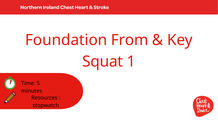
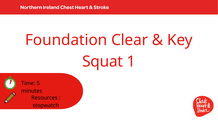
From: From -> Clear (130, 40)
